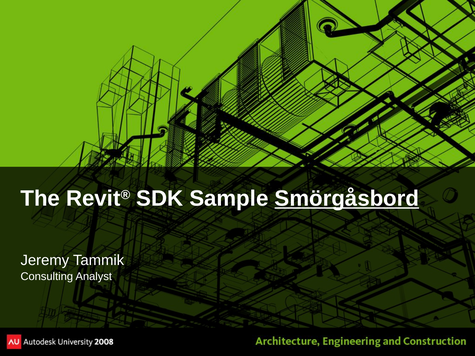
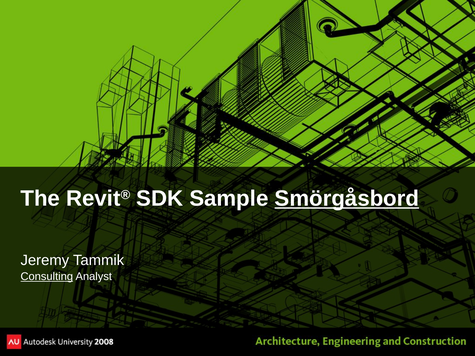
Consulting underline: none -> present (47, 277)
